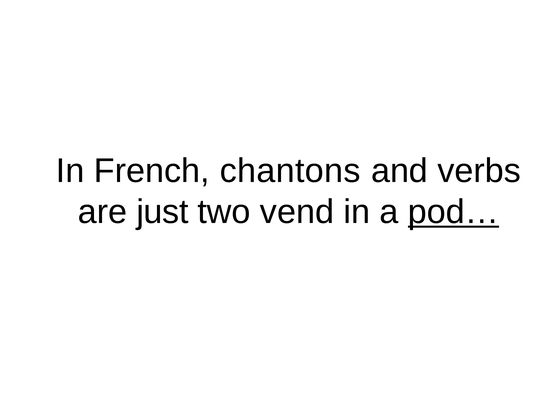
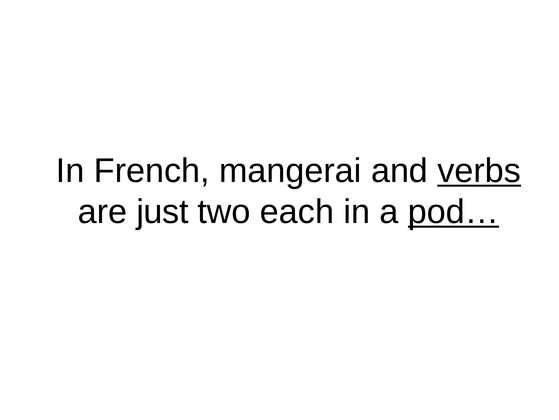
chantons: chantons -> mangerai (290, 171)
verbs underline: none -> present (479, 171)
vend: vend -> each (297, 212)
